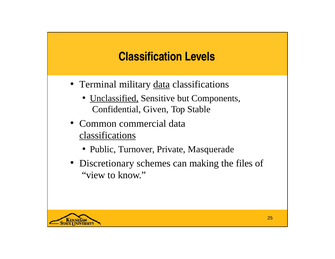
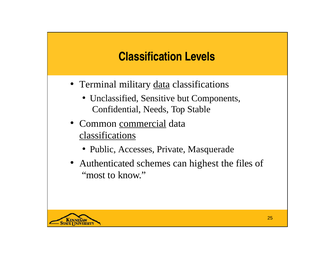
Unclassified underline: present -> none (114, 98)
Given: Given -> Needs (156, 109)
commercial underline: none -> present (143, 123)
Turnover: Turnover -> Accesses (136, 149)
Discretionary: Discretionary -> Authenticated (107, 163)
making: making -> highest (204, 163)
view: view -> most (93, 175)
